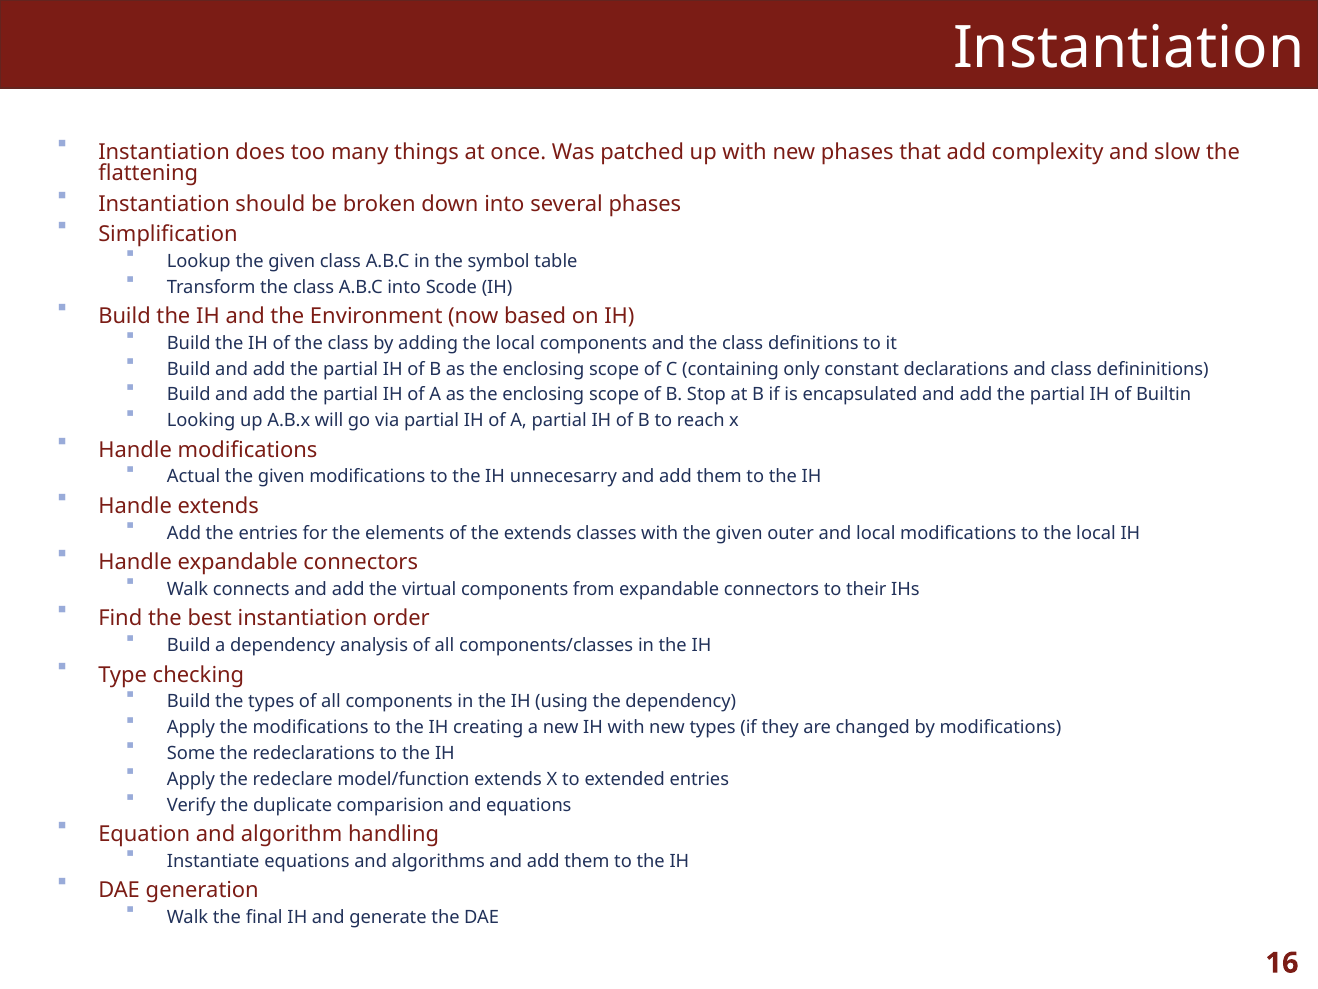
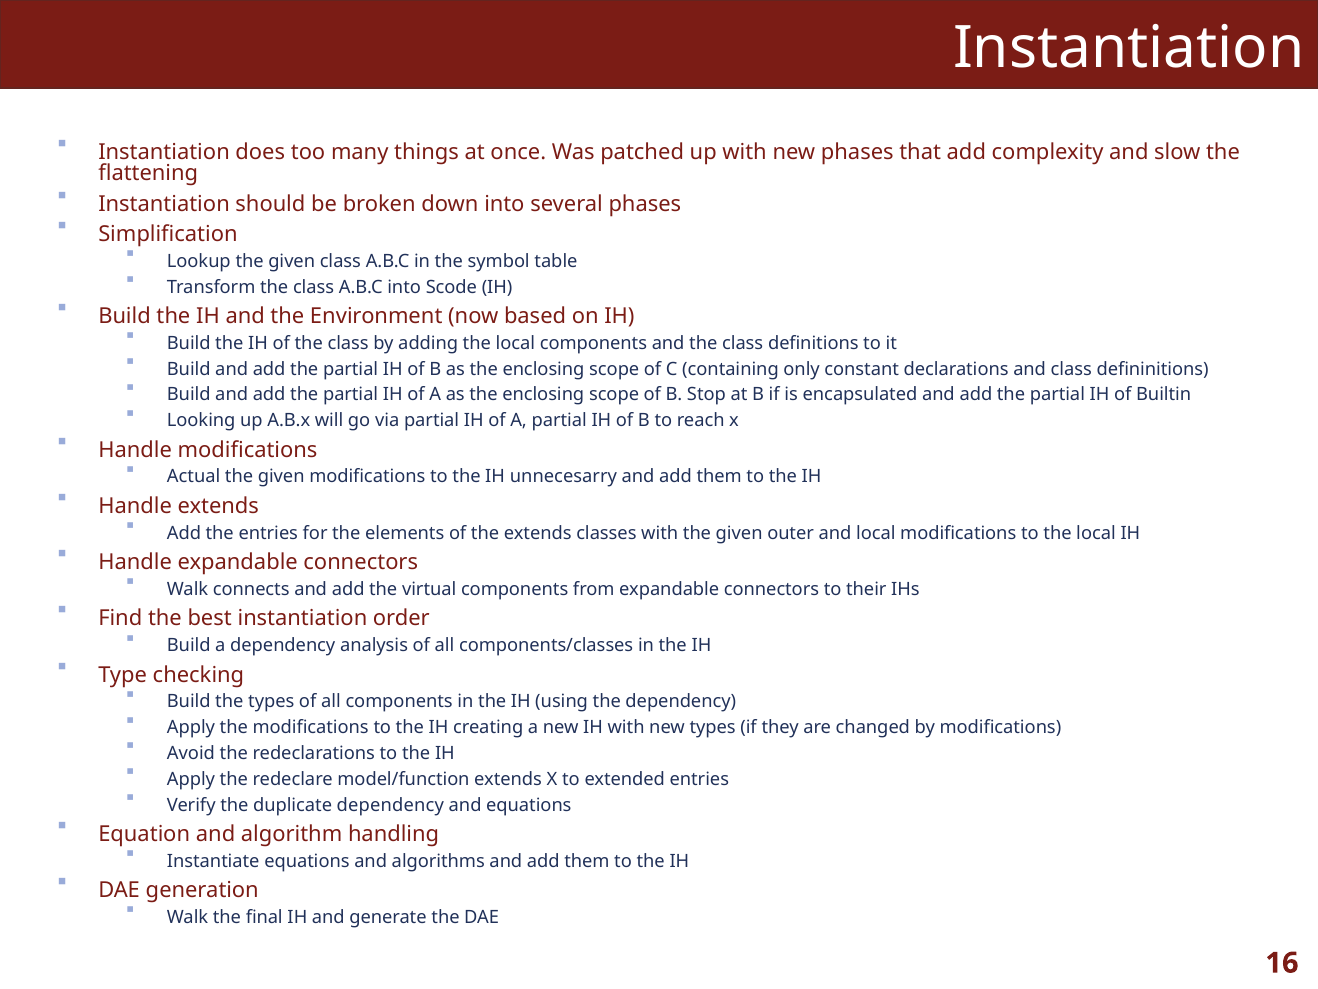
Some: Some -> Avoid (191, 753)
duplicate comparision: comparision -> dependency (390, 805)
